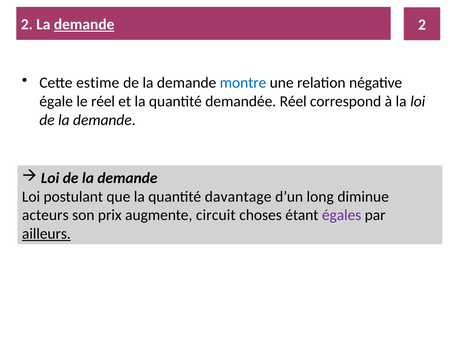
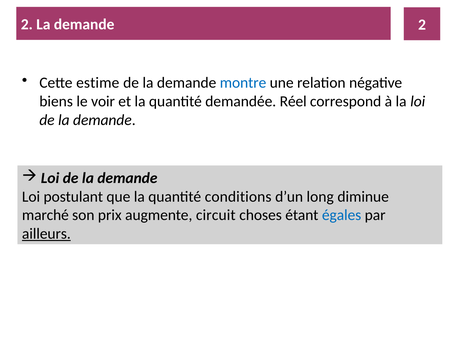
demande underline: present -> none (84, 24)
égale: égale -> biens (56, 101)
le réel: réel -> voir (103, 101)
davantage: davantage -> conditions (238, 196)
acteurs: acteurs -> marché (45, 215)
égales colour: purple -> blue (342, 215)
